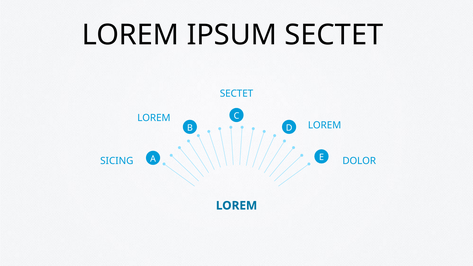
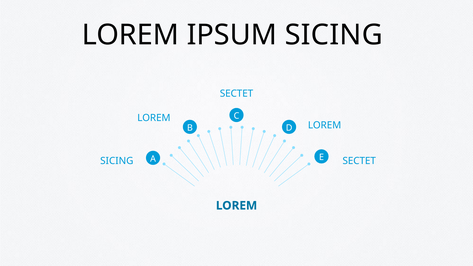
IPSUM SECTET: SECTET -> SICING (334, 35)
DOLOR: DOLOR -> SECTET (359, 161)
